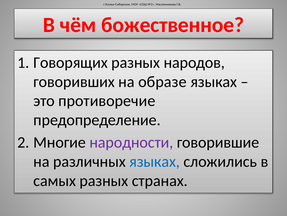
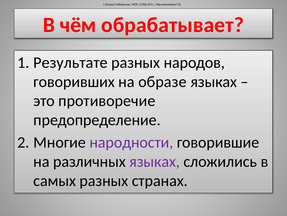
божественное: божественное -> обрабатывает (172, 25)
Говорящих: Говорящих -> Результате (71, 62)
языках colour: blue -> purple (155, 161)
